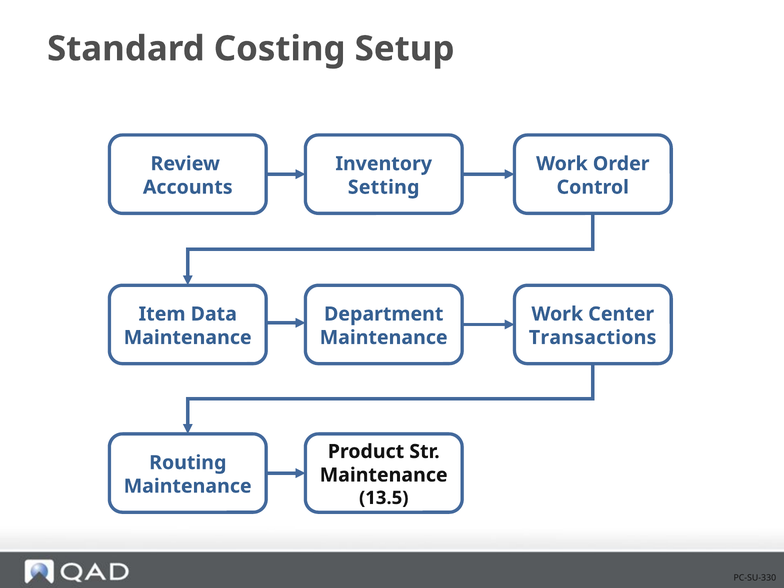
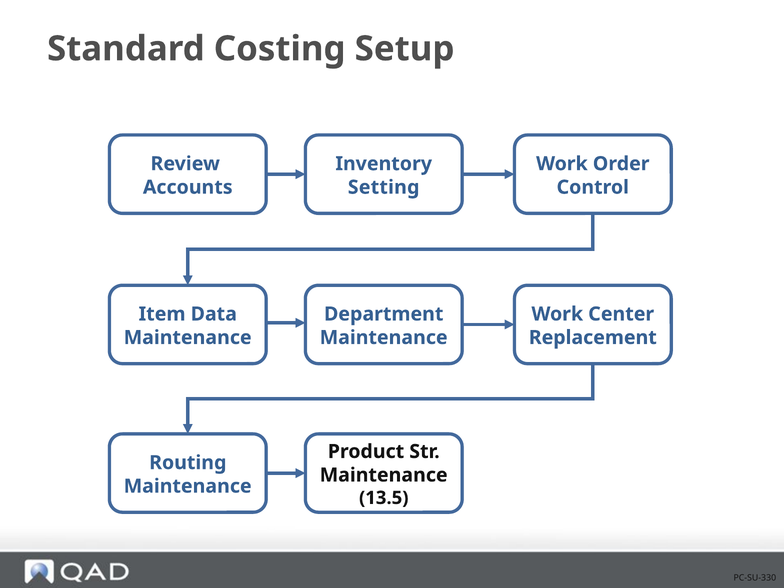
Transactions: Transactions -> Replacement (593, 338)
